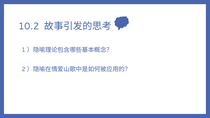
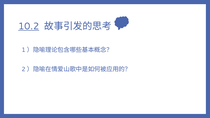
10.2 underline: none -> present (29, 26)
